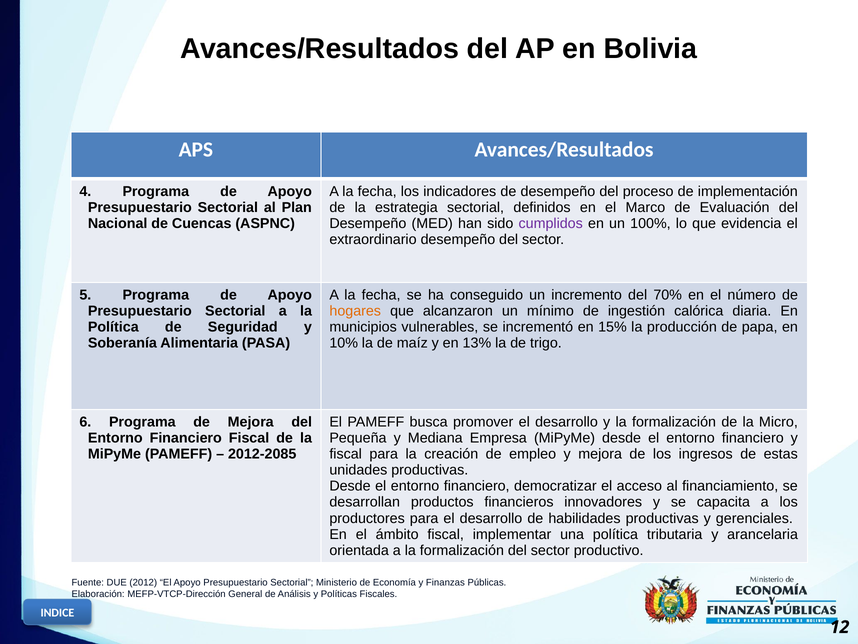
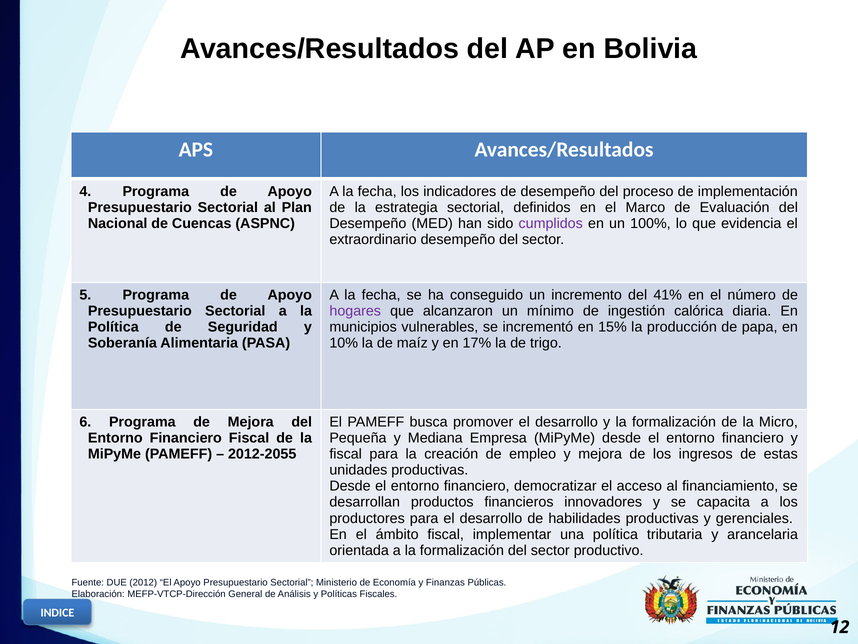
70%: 70% -> 41% (668, 295)
hogares colour: orange -> purple (355, 311)
13%: 13% -> 17% (477, 343)
2012-2085: 2012-2085 -> 2012-2055 (262, 454)
